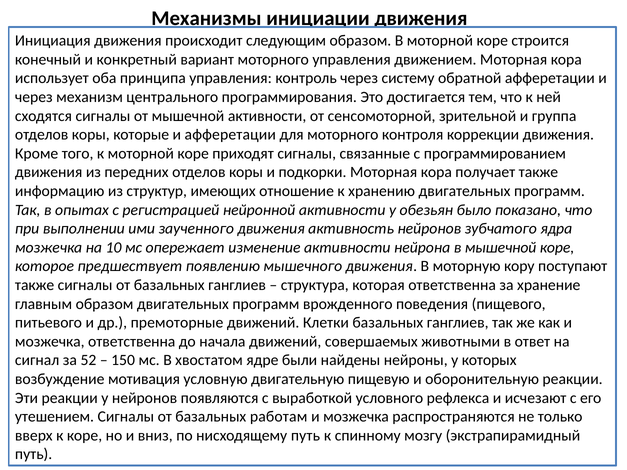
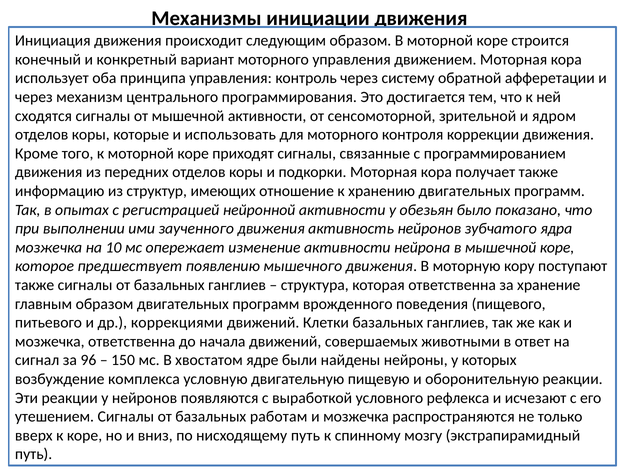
группа: группа -> ядром (554, 116)
и афферетации: афферетации -> использовать (230, 135)
премоторные: премоторные -> коррекциями (177, 323)
52: 52 -> 96 (88, 360)
мотивация: мотивация -> комплекса (144, 379)
